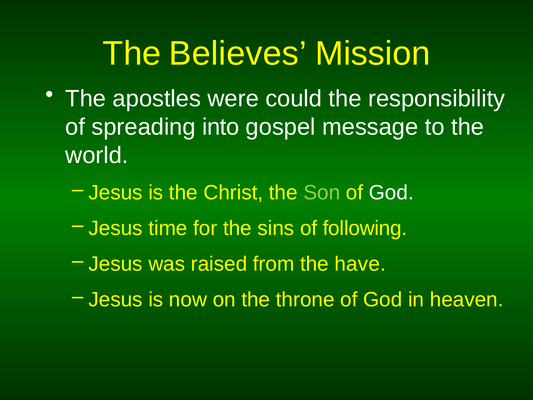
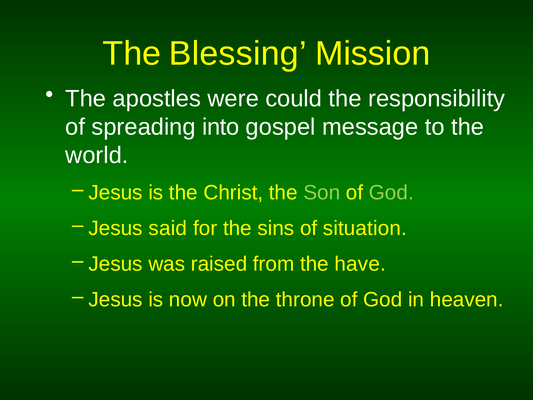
Believes: Believes -> Blessing (238, 53)
God colour: white -> light green (391, 192)
time: time -> said (168, 228)
following: following -> situation (365, 228)
